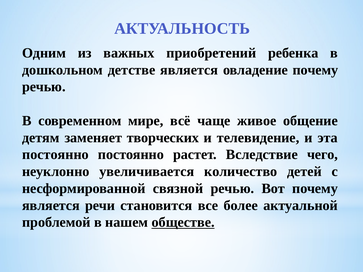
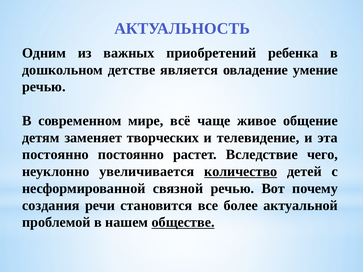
овладение почему: почему -> умение (315, 70)
количество underline: none -> present (241, 172)
является: является -> создания (51, 206)
